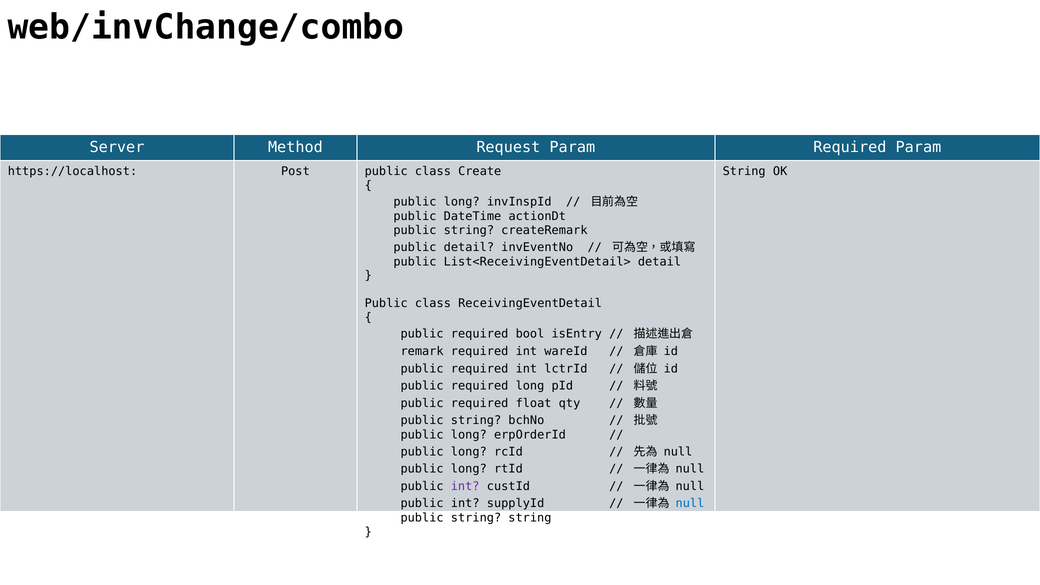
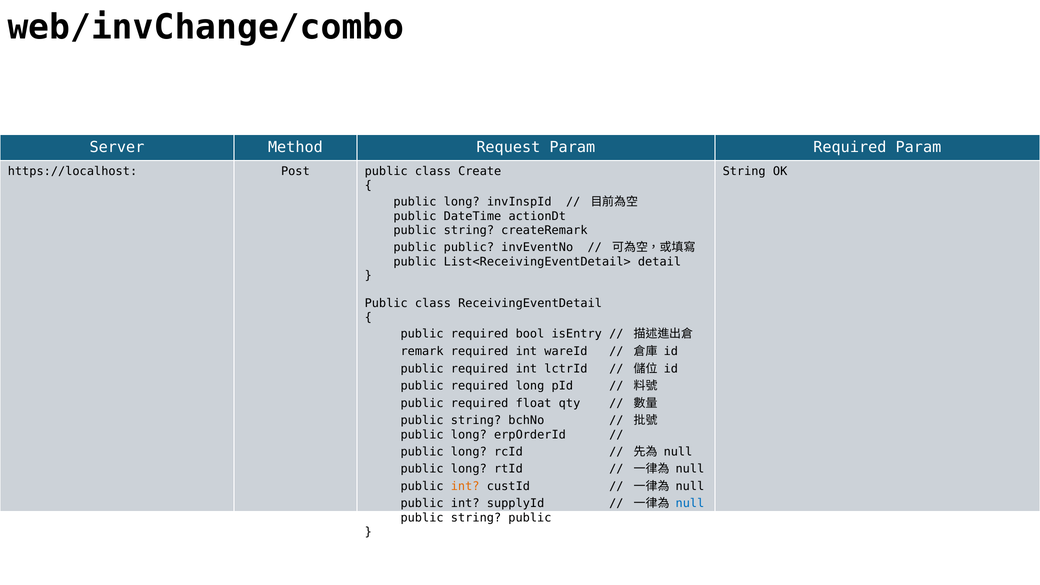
public detail: detail -> public (469, 247)
int colour: purple -> orange (465, 486)
string string: string -> public (530, 518)
